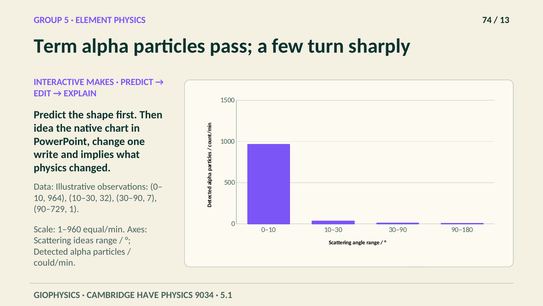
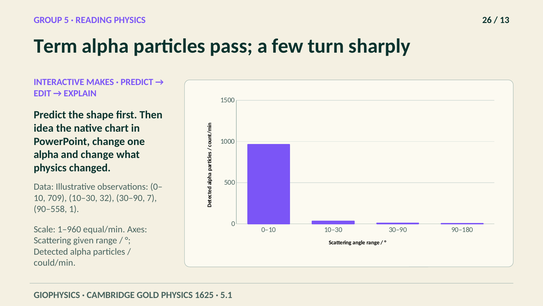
ELEMENT: ELEMENT -> READING (94, 20)
74: 74 -> 26 (487, 20)
write: write -> alpha (46, 154)
and implies: implies -> change (97, 154)
964: 964 -> 709 (57, 198)
90–729: 90–729 -> 90–558 (50, 209)
ideas: ideas -> given (84, 240)
HAVE: HAVE -> GOLD (148, 295)
9034: 9034 -> 1625 (204, 295)
